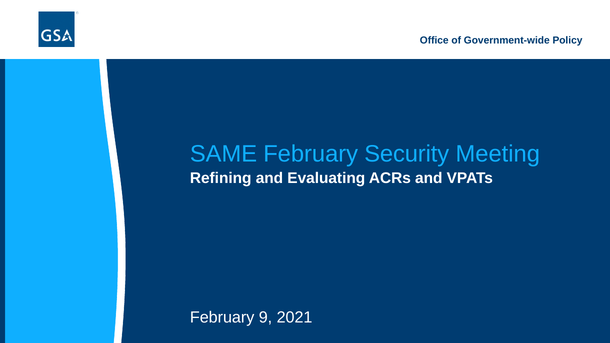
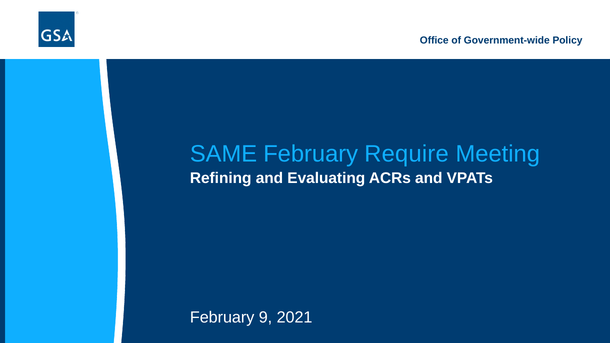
Security: Security -> Require (407, 154)
